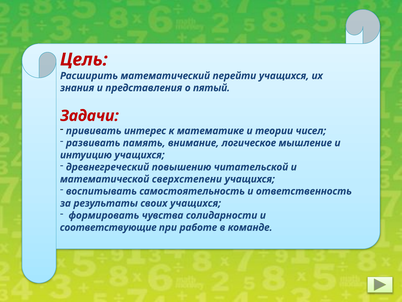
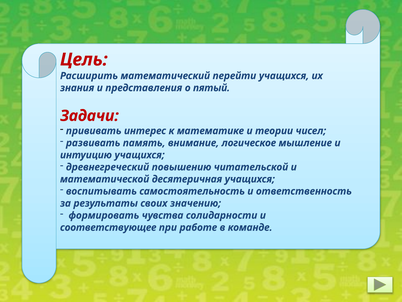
сверхстепени: сверхстепени -> десятеричная (187, 179)
своих учащихся: учащихся -> значению (196, 203)
соответствующие: соответствующие -> соответствующее (108, 227)
